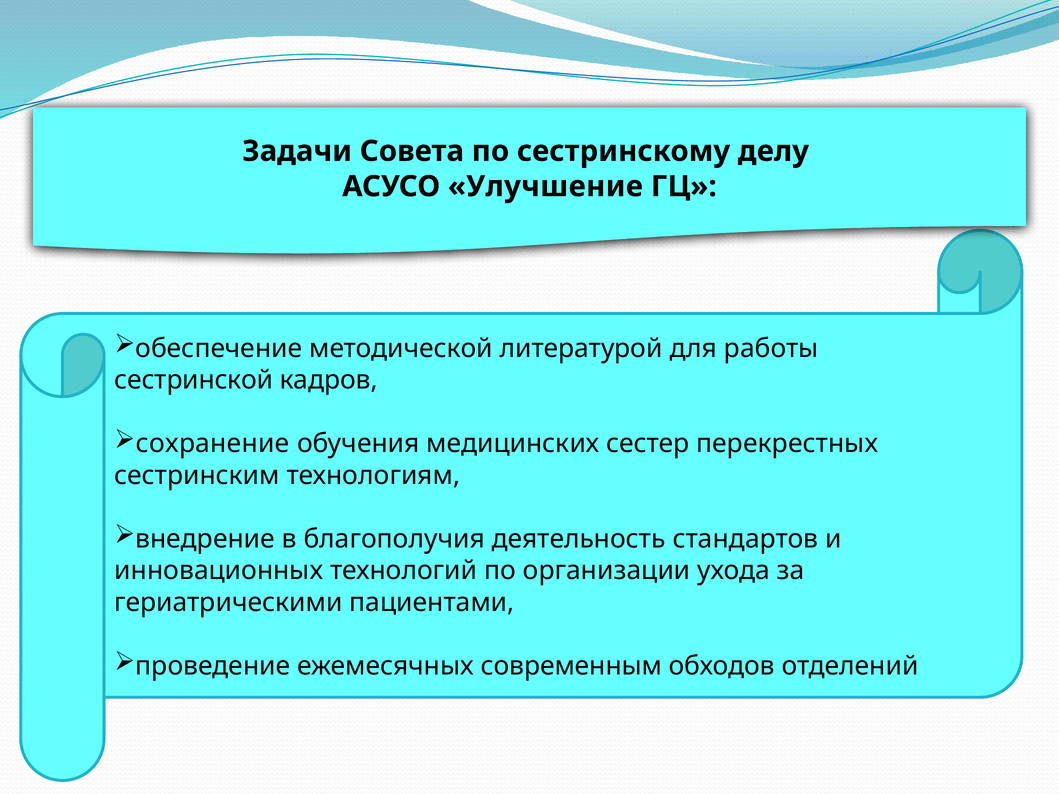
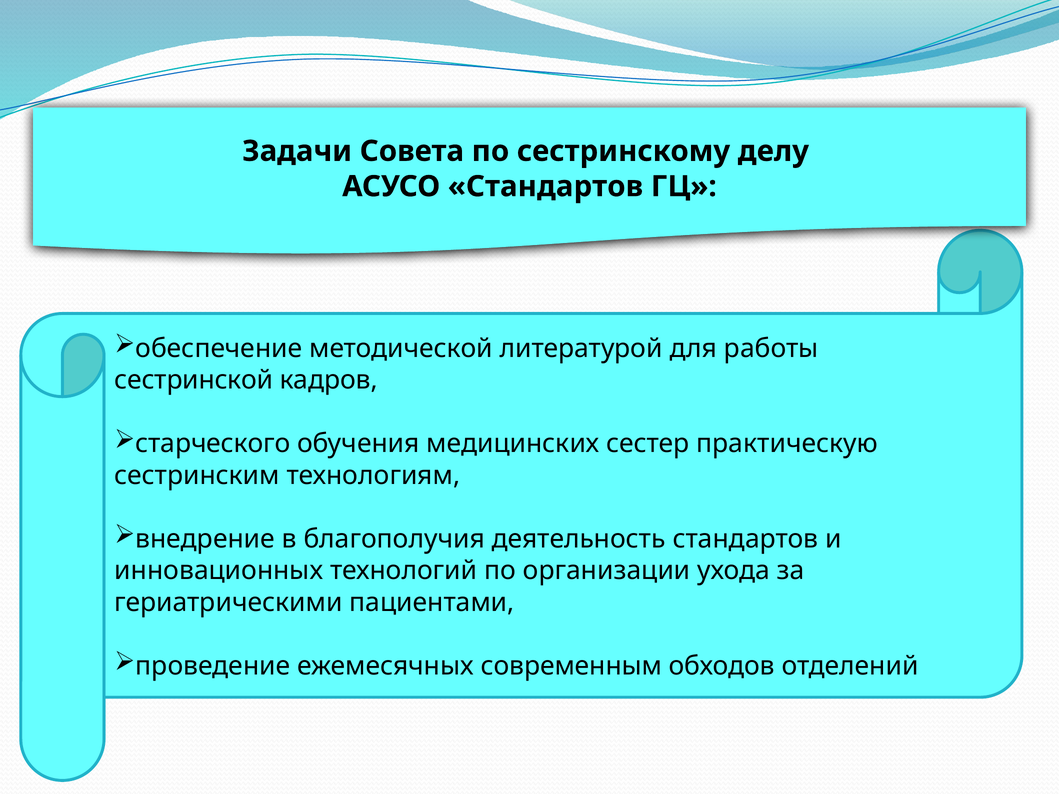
АСУСО Улучшение: Улучшение -> Стандартов (545, 187)
сохранение: сохранение -> старческого (213, 444)
перекрестных: перекрестных -> практическую (787, 444)
